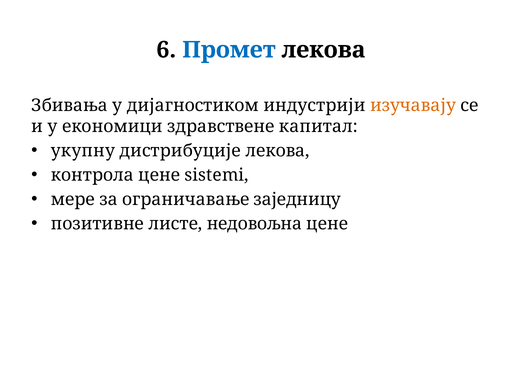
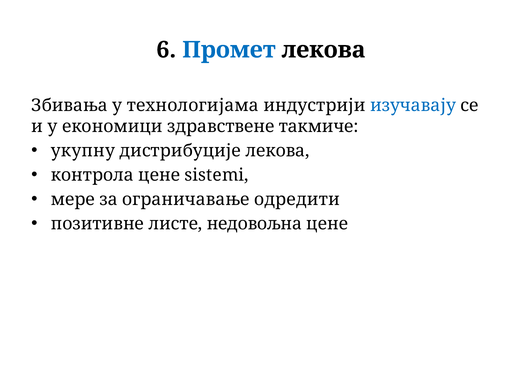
дијагностиком: дијагностиком -> технологијама (193, 106)
изучавају colour: orange -> blue (413, 106)
капитал: капитал -> такмиче (319, 127)
заједницу: заједницу -> одредити (297, 200)
